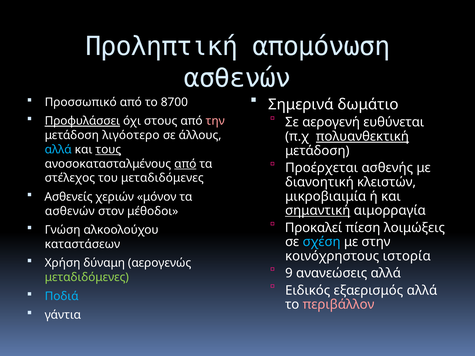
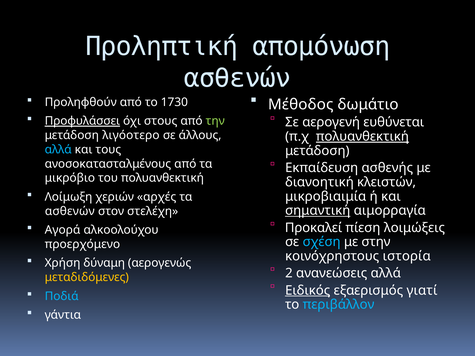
Σημερινά: Σημερινά -> Μέθοδος (301, 104)
Προσσωπικό: Προσσωπικό -> Προληφθούν (81, 102)
8700: 8700 -> 1730 (174, 102)
την colour: pink -> light green (215, 121)
τους underline: present -> none (108, 150)
Προέρχεται: Προέρχεται -> Εκπαίδευση (322, 168)
από underline: present -> none (185, 164)
στέλεχος: στέλεχος -> μικρόβιο (70, 178)
του μεταδιδόμενες: μεταδιδόμενες -> πολυανθεκτική (162, 178)
Ασθενείς: Ασθενείς -> Λοίμωξη (69, 197)
μόνον: μόνον -> αρχές (157, 197)
μέθοδοι: μέθοδοι -> στελέχη (153, 211)
Γνώση: Γνώση -> Αγορά (63, 230)
καταστάσεων: καταστάσεων -> προερχόμενο (82, 244)
9: 9 -> 2 (289, 273)
μεταδιδόμενες colour: light green -> yellow (87, 278)
Ειδικός underline: none -> present (308, 291)
εξαερισμός αλλά: αλλά -> γιατί (422, 291)
περιβάλλον colour: pink -> light blue (339, 305)
